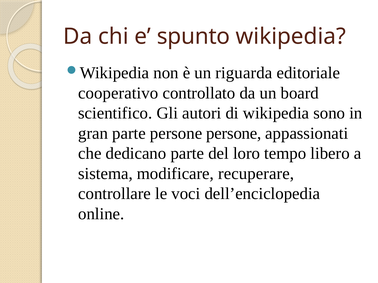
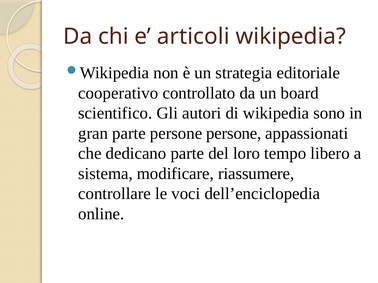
spunto: spunto -> articoli (193, 37)
riguarda: riguarda -> strategia (244, 73)
recuperare: recuperare -> riassumere (256, 174)
